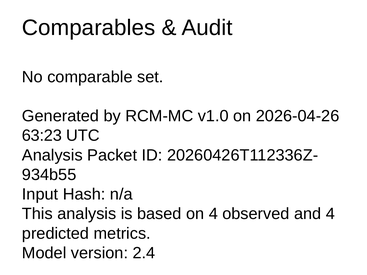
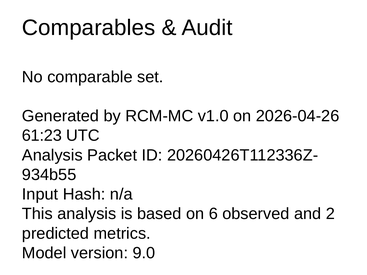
63:23: 63:23 -> 61:23 (42, 136)
on 4: 4 -> 6 (213, 214)
and 4: 4 -> 2 (330, 214)
2.4: 2.4 -> 9.0 (144, 253)
